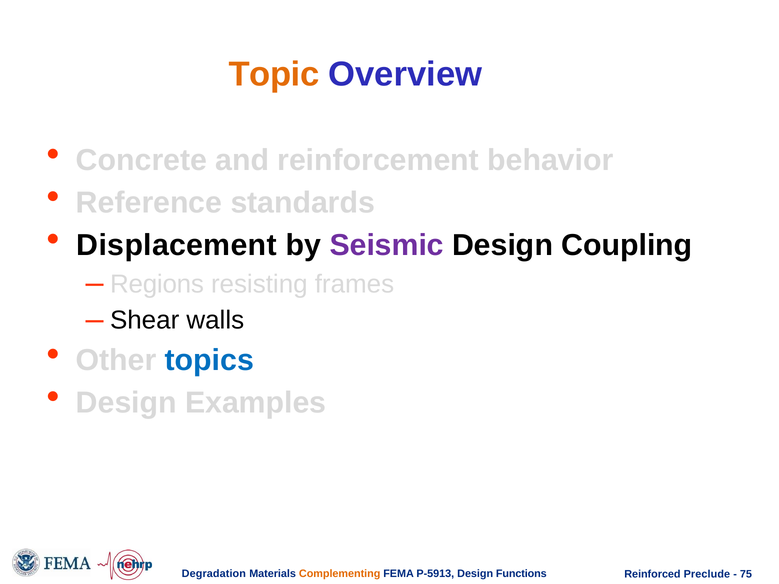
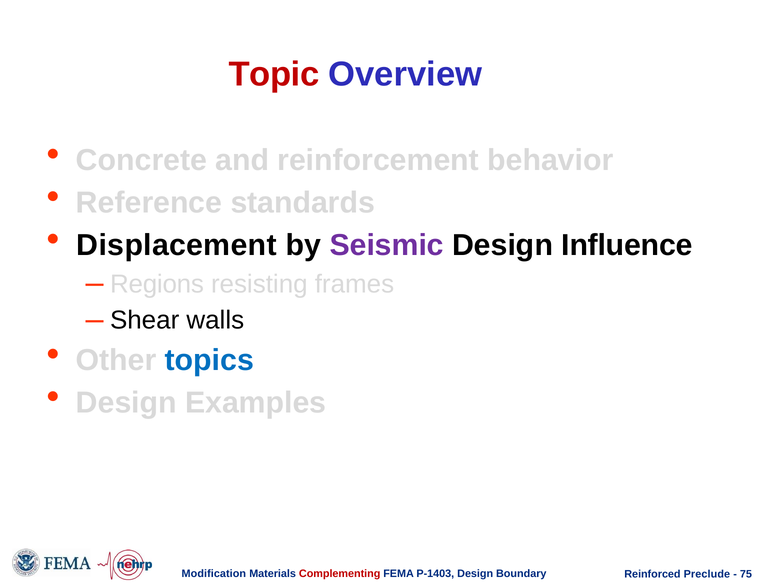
Topic colour: orange -> red (274, 74)
Coupling: Coupling -> Influence (627, 245)
Degradation: Degradation -> Modification (214, 574)
Complementing colour: orange -> red (340, 574)
P-5913: P-5913 -> P-1403 (435, 574)
Functions: Functions -> Boundary (521, 574)
